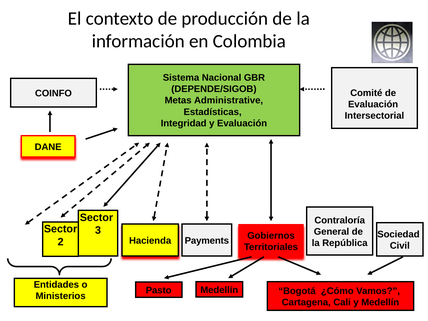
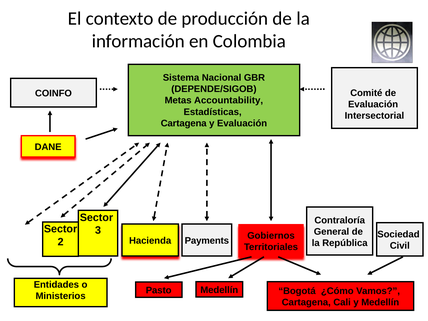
Administrative: Administrative -> Accountability (229, 101)
Integridad: Integridad -> Cartagena (184, 123)
